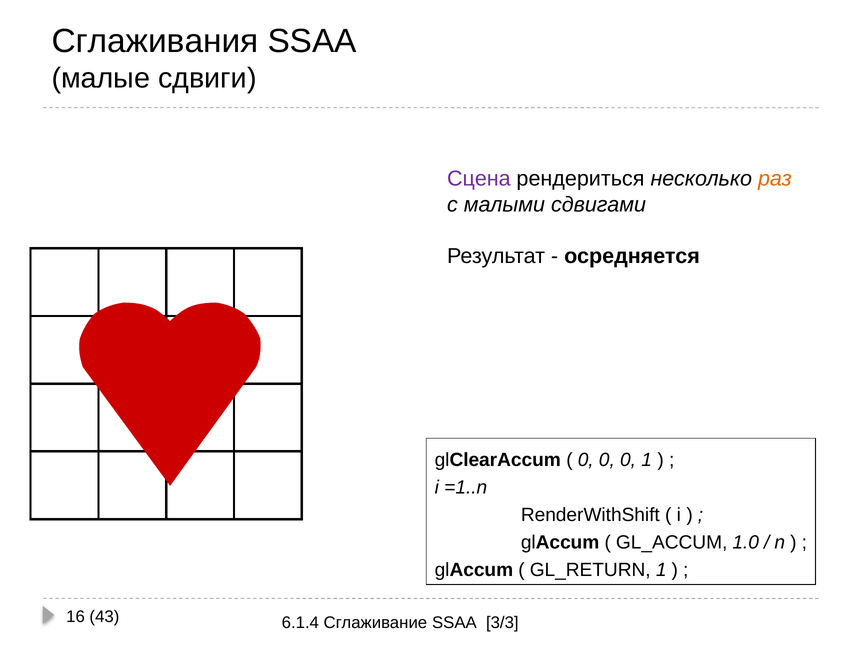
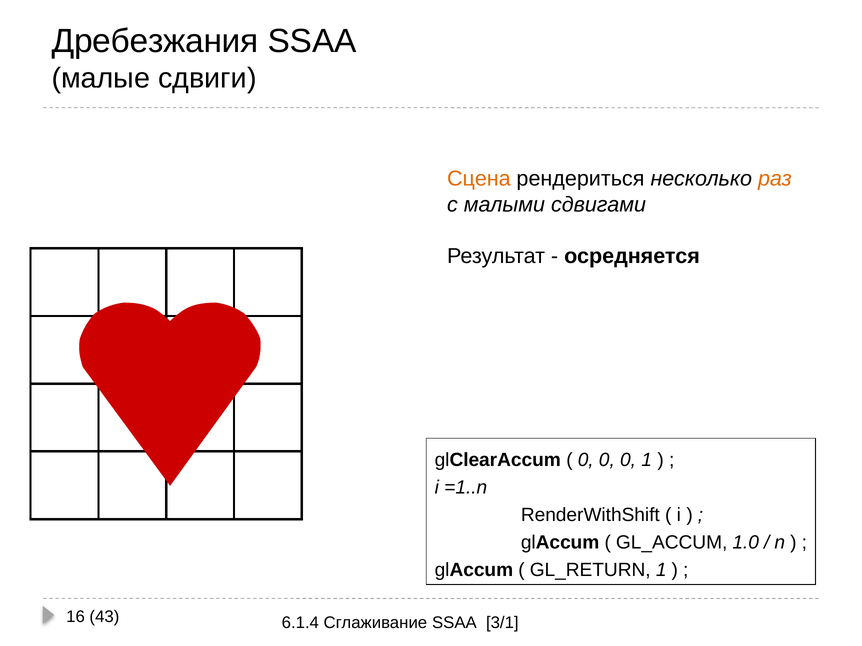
Сглаживания: Сглаживания -> Дребезжания (155, 41)
Сцена colour: purple -> orange (479, 179)
3/3: 3/3 -> 3/1 (502, 623)
